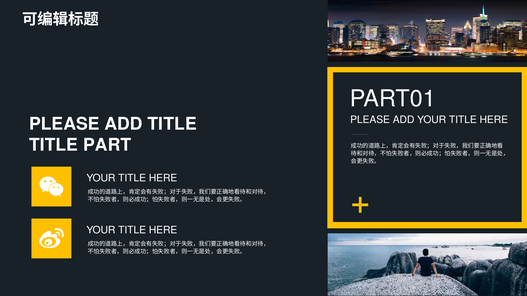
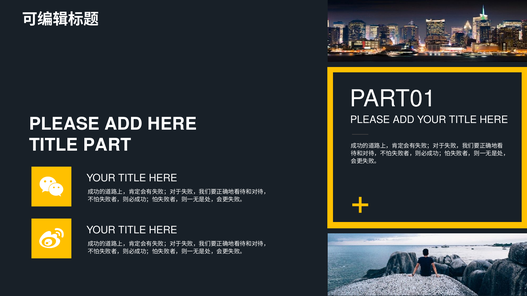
ADD TITLE: TITLE -> HERE (172, 124)
